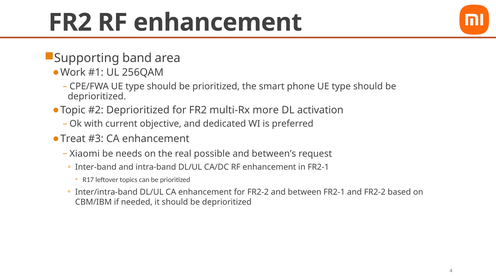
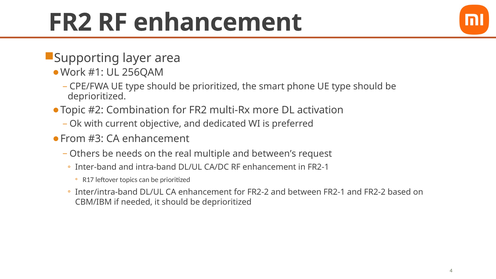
band: band -> layer (137, 58)
Deprioritized: Deprioritized -> Combination (138, 110)
Treat: Treat -> From (73, 139)
Xiaomi: Xiaomi -> Others (85, 154)
possible: possible -> multiple (212, 154)
